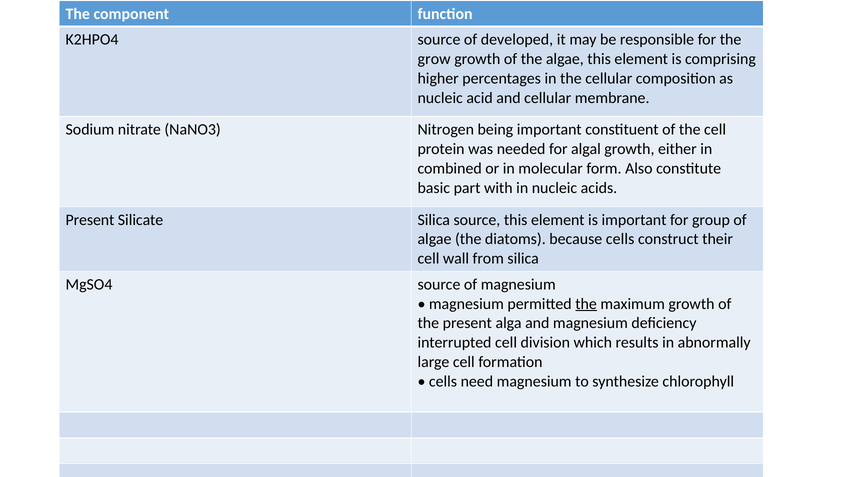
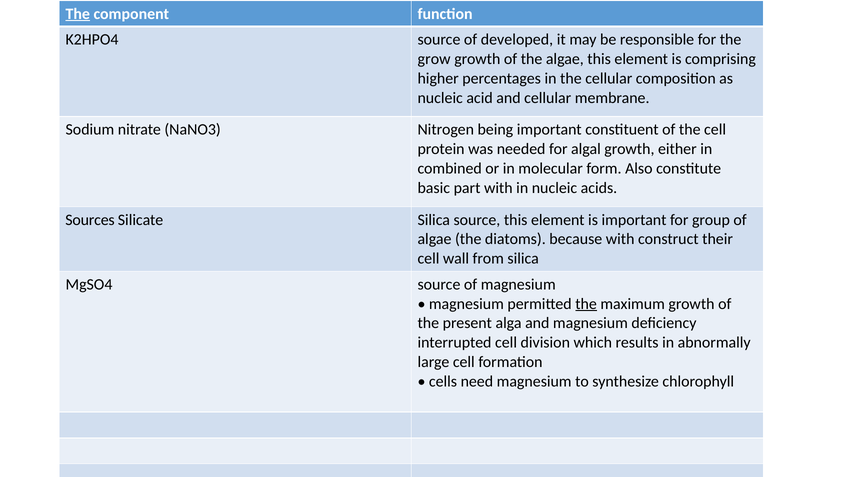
The underline: none -> present (78, 14)
Present: Present -> Sources (90, 220)
because cells: cells -> with (620, 239)
